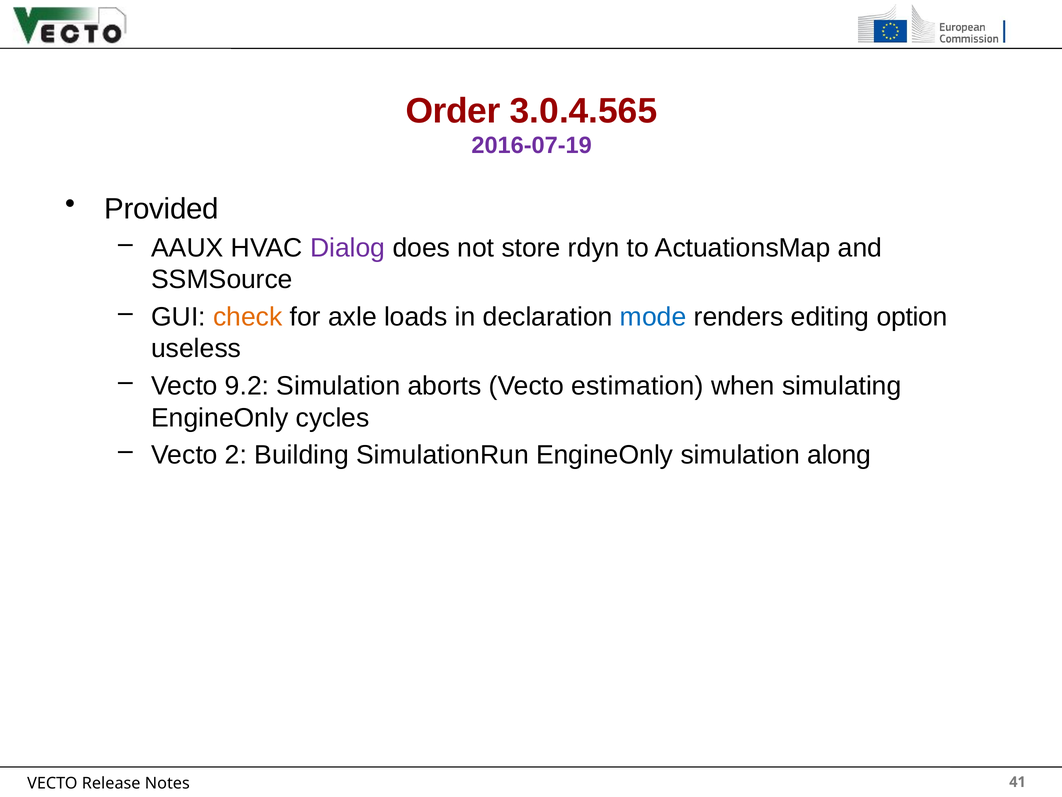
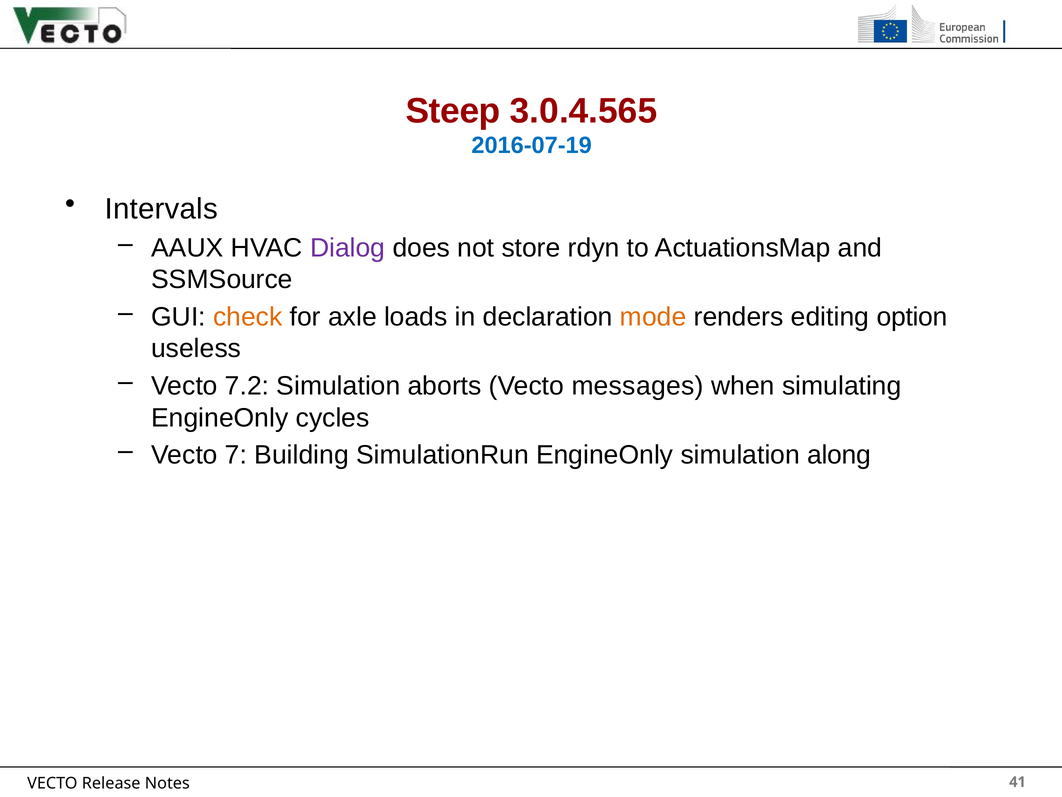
Order: Order -> Steep (453, 111)
2016-07-19 colour: purple -> blue (532, 145)
Provided: Provided -> Intervals (161, 209)
mode colour: blue -> orange (653, 317)
9.2: 9.2 -> 7.2 (247, 386)
estimation: estimation -> messages (638, 386)
2: 2 -> 7 (236, 455)
